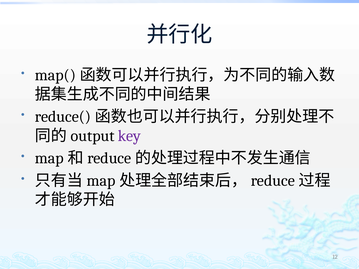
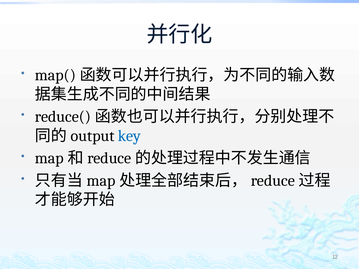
key colour: purple -> blue (129, 136)
